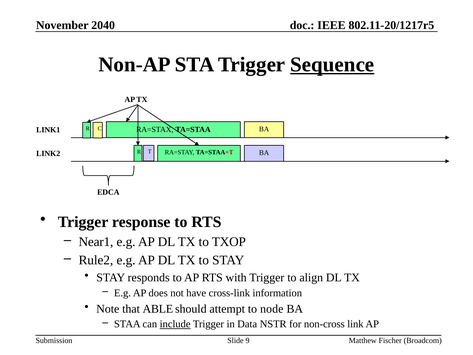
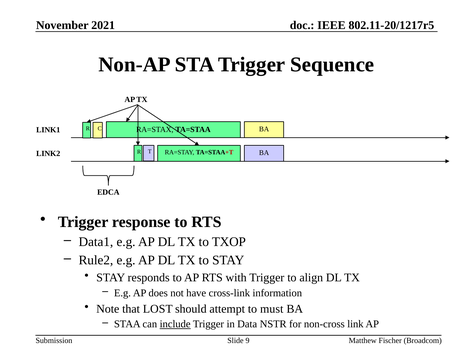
2040: 2040 -> 2021 (103, 25)
Sequence underline: present -> none (332, 65)
Near1: Near1 -> Data1 (96, 242)
ABLE: ABLE -> LOST (158, 309)
node: node -> must (272, 309)
